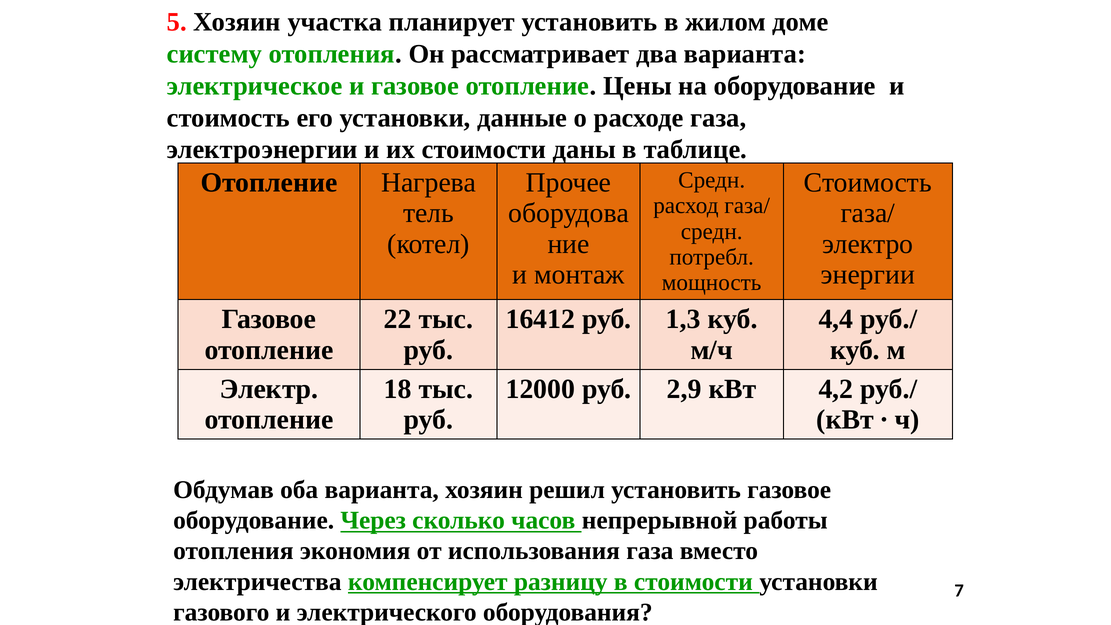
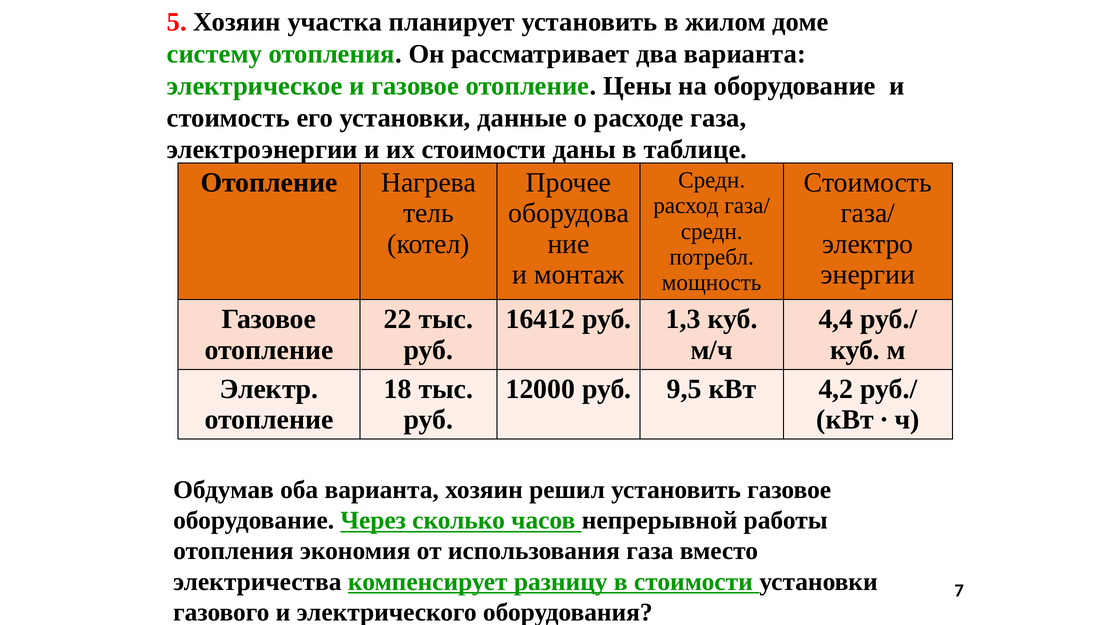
2,9: 2,9 -> 9,5 (684, 389)
